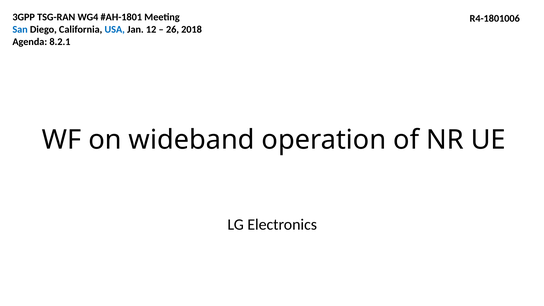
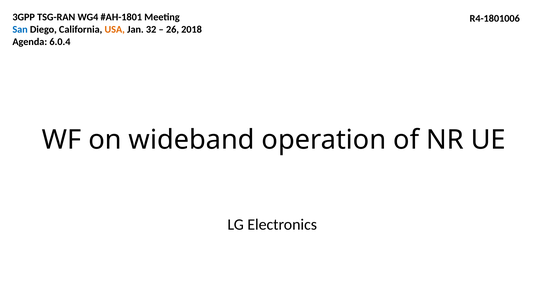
USA colour: blue -> orange (115, 29)
12: 12 -> 32 (151, 29)
8.2.1: 8.2.1 -> 6.0.4 (60, 42)
